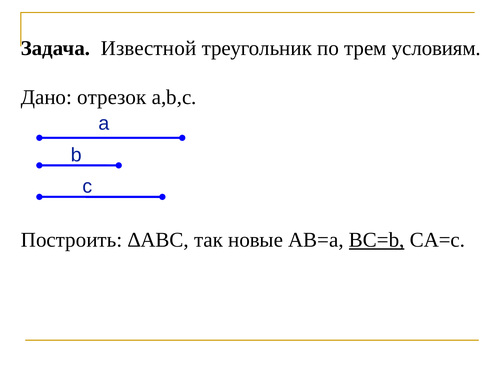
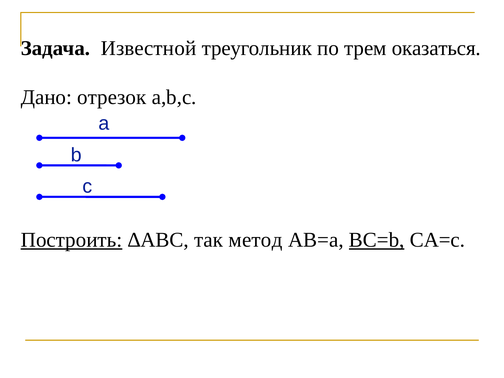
условиям: условиям -> оказаться (436, 48)
Построить underline: none -> present (72, 240)
новые: новые -> метод (255, 240)
